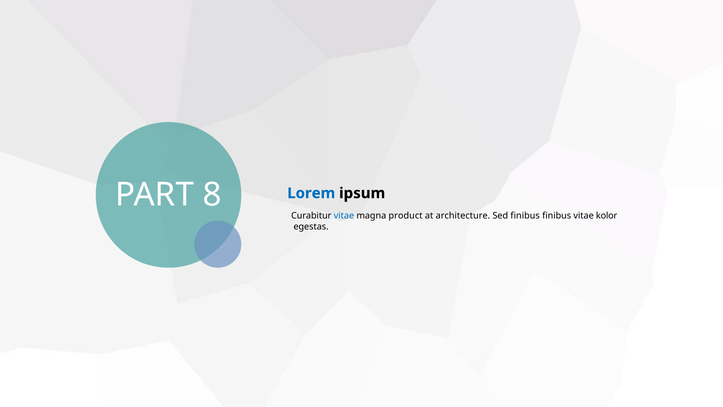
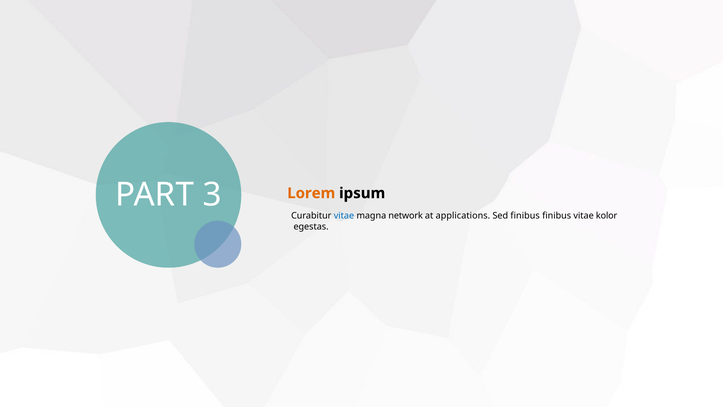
8: 8 -> 3 (212, 194)
product: product -> network (406, 216)
architecture: architecture -> applications (463, 216)
Lorem colour: blue -> orange (311, 193)
